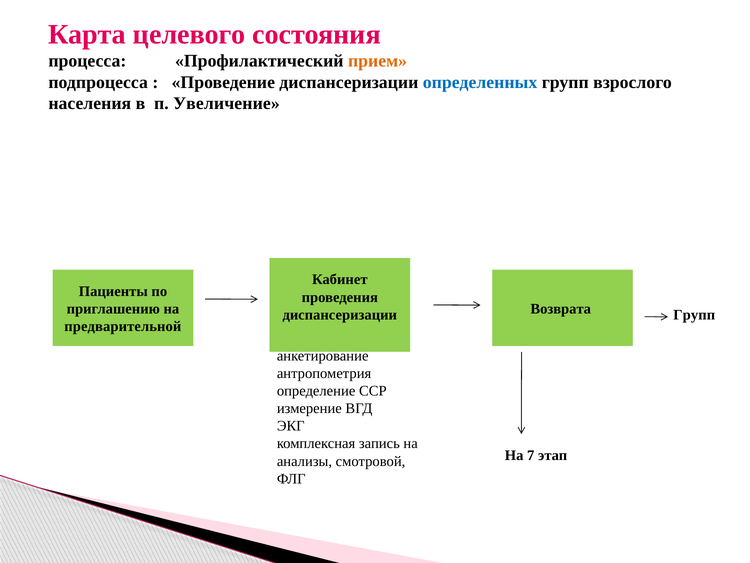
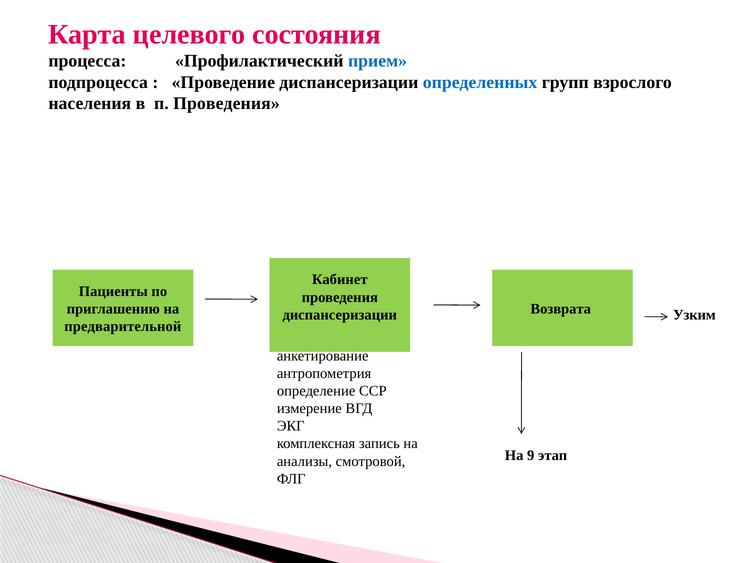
прием colour: orange -> blue (378, 61)
п Увеличение: Увеличение -> Проведения (226, 104)
Групп: Групп -> Узким (694, 314)
7: 7 -> 9 (531, 455)
